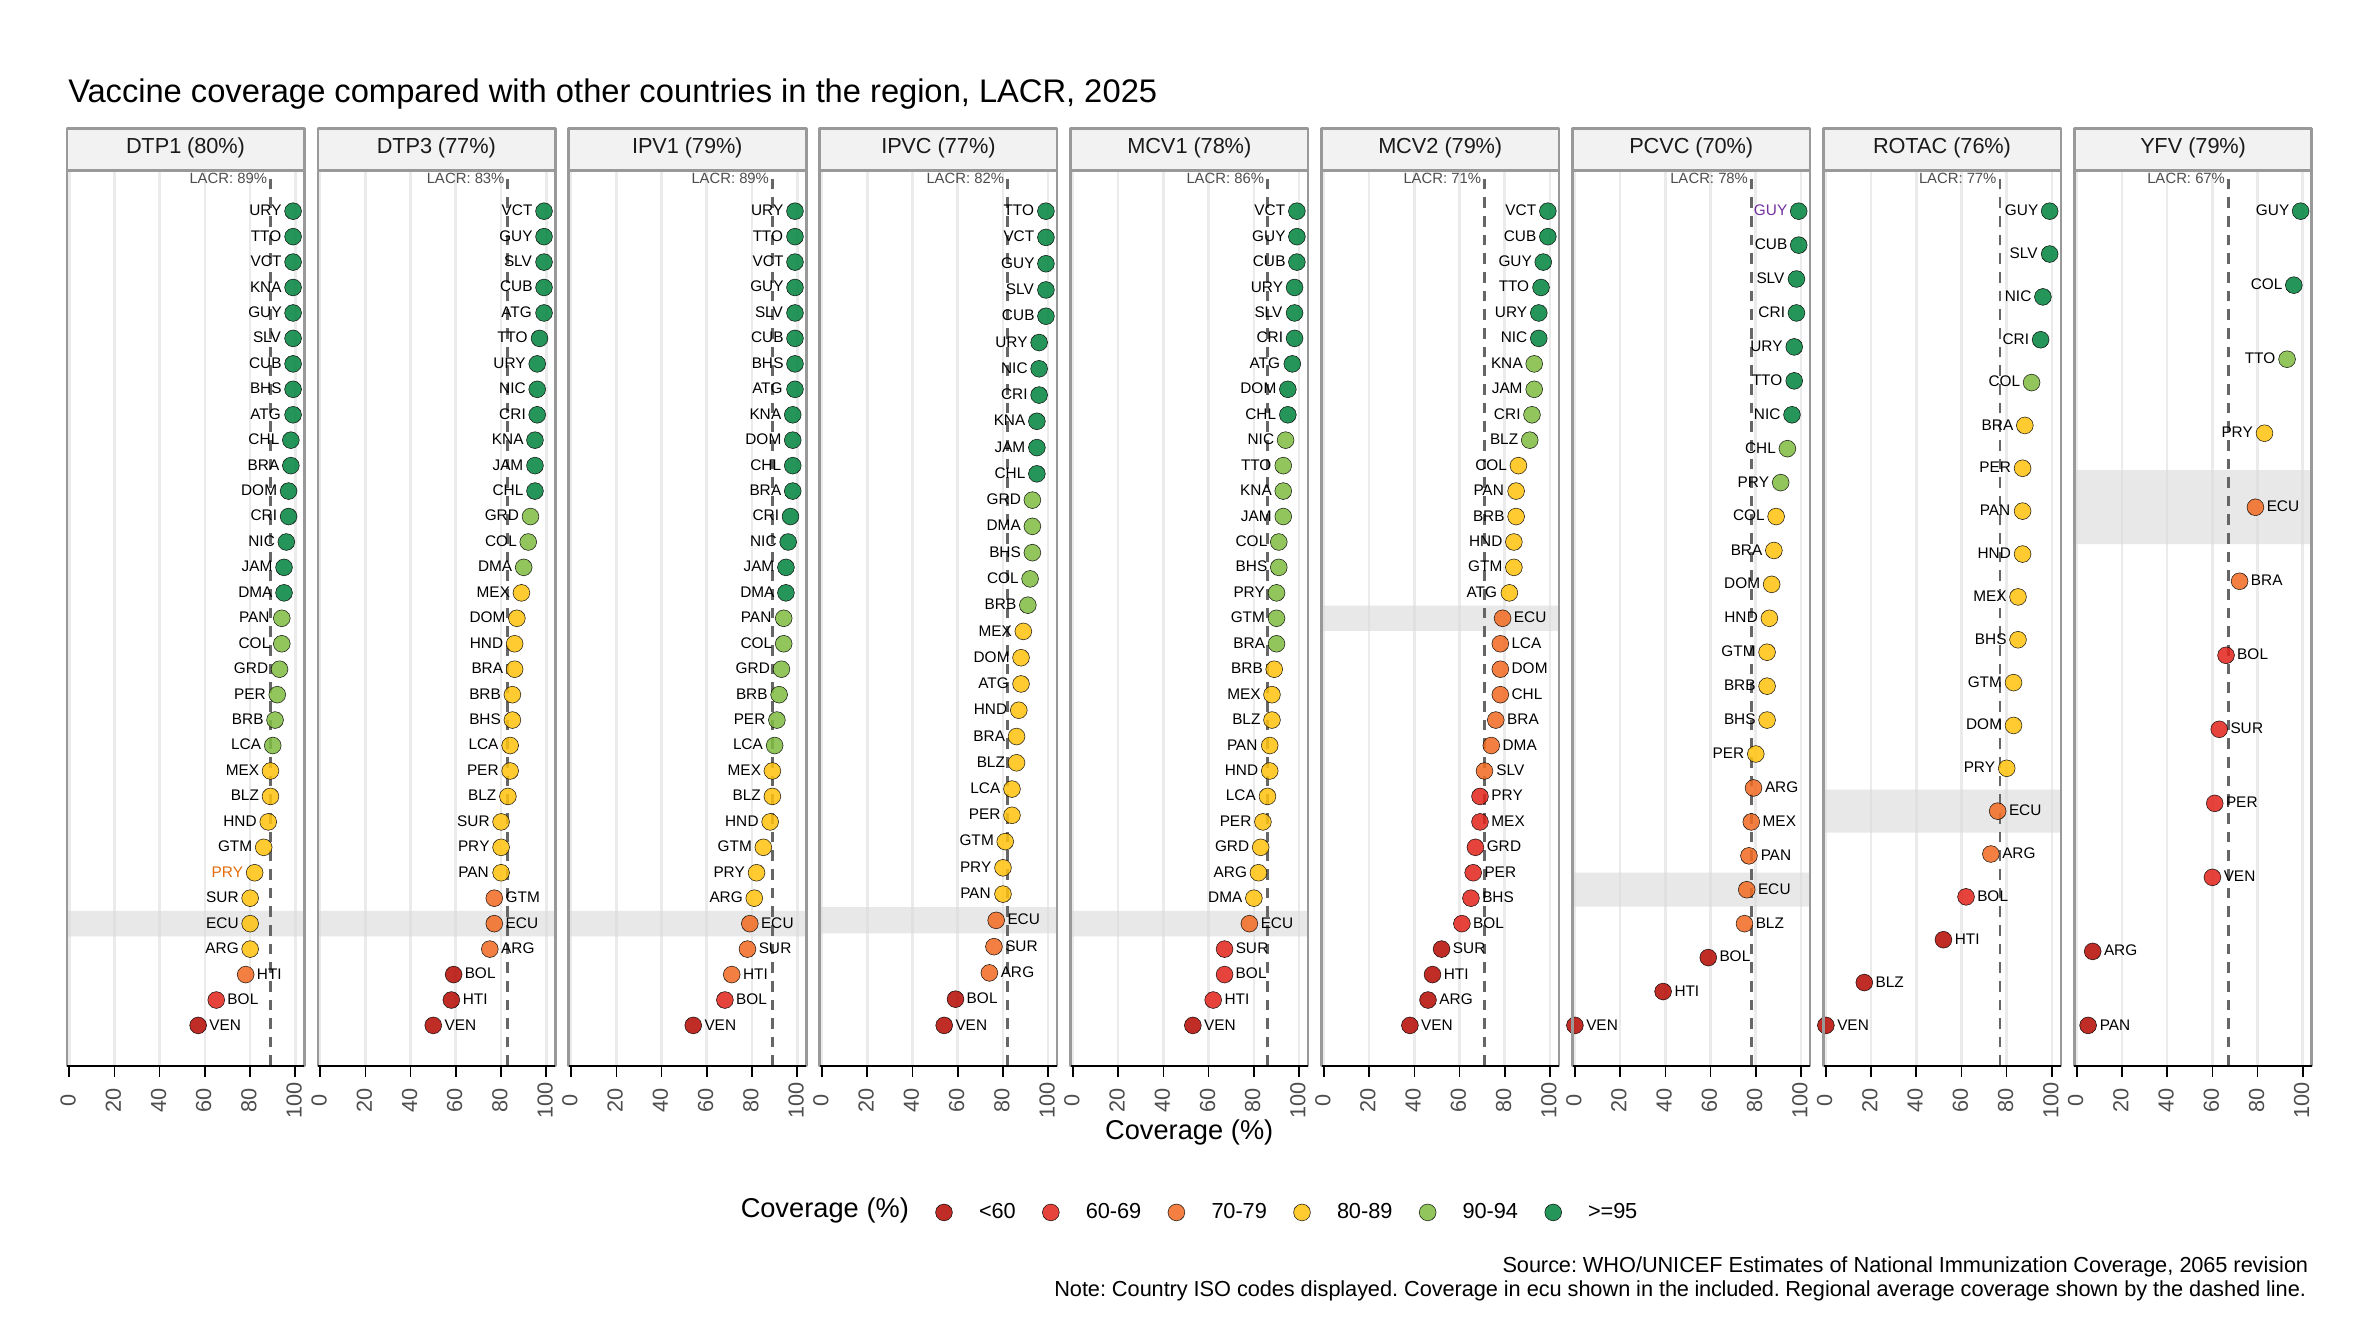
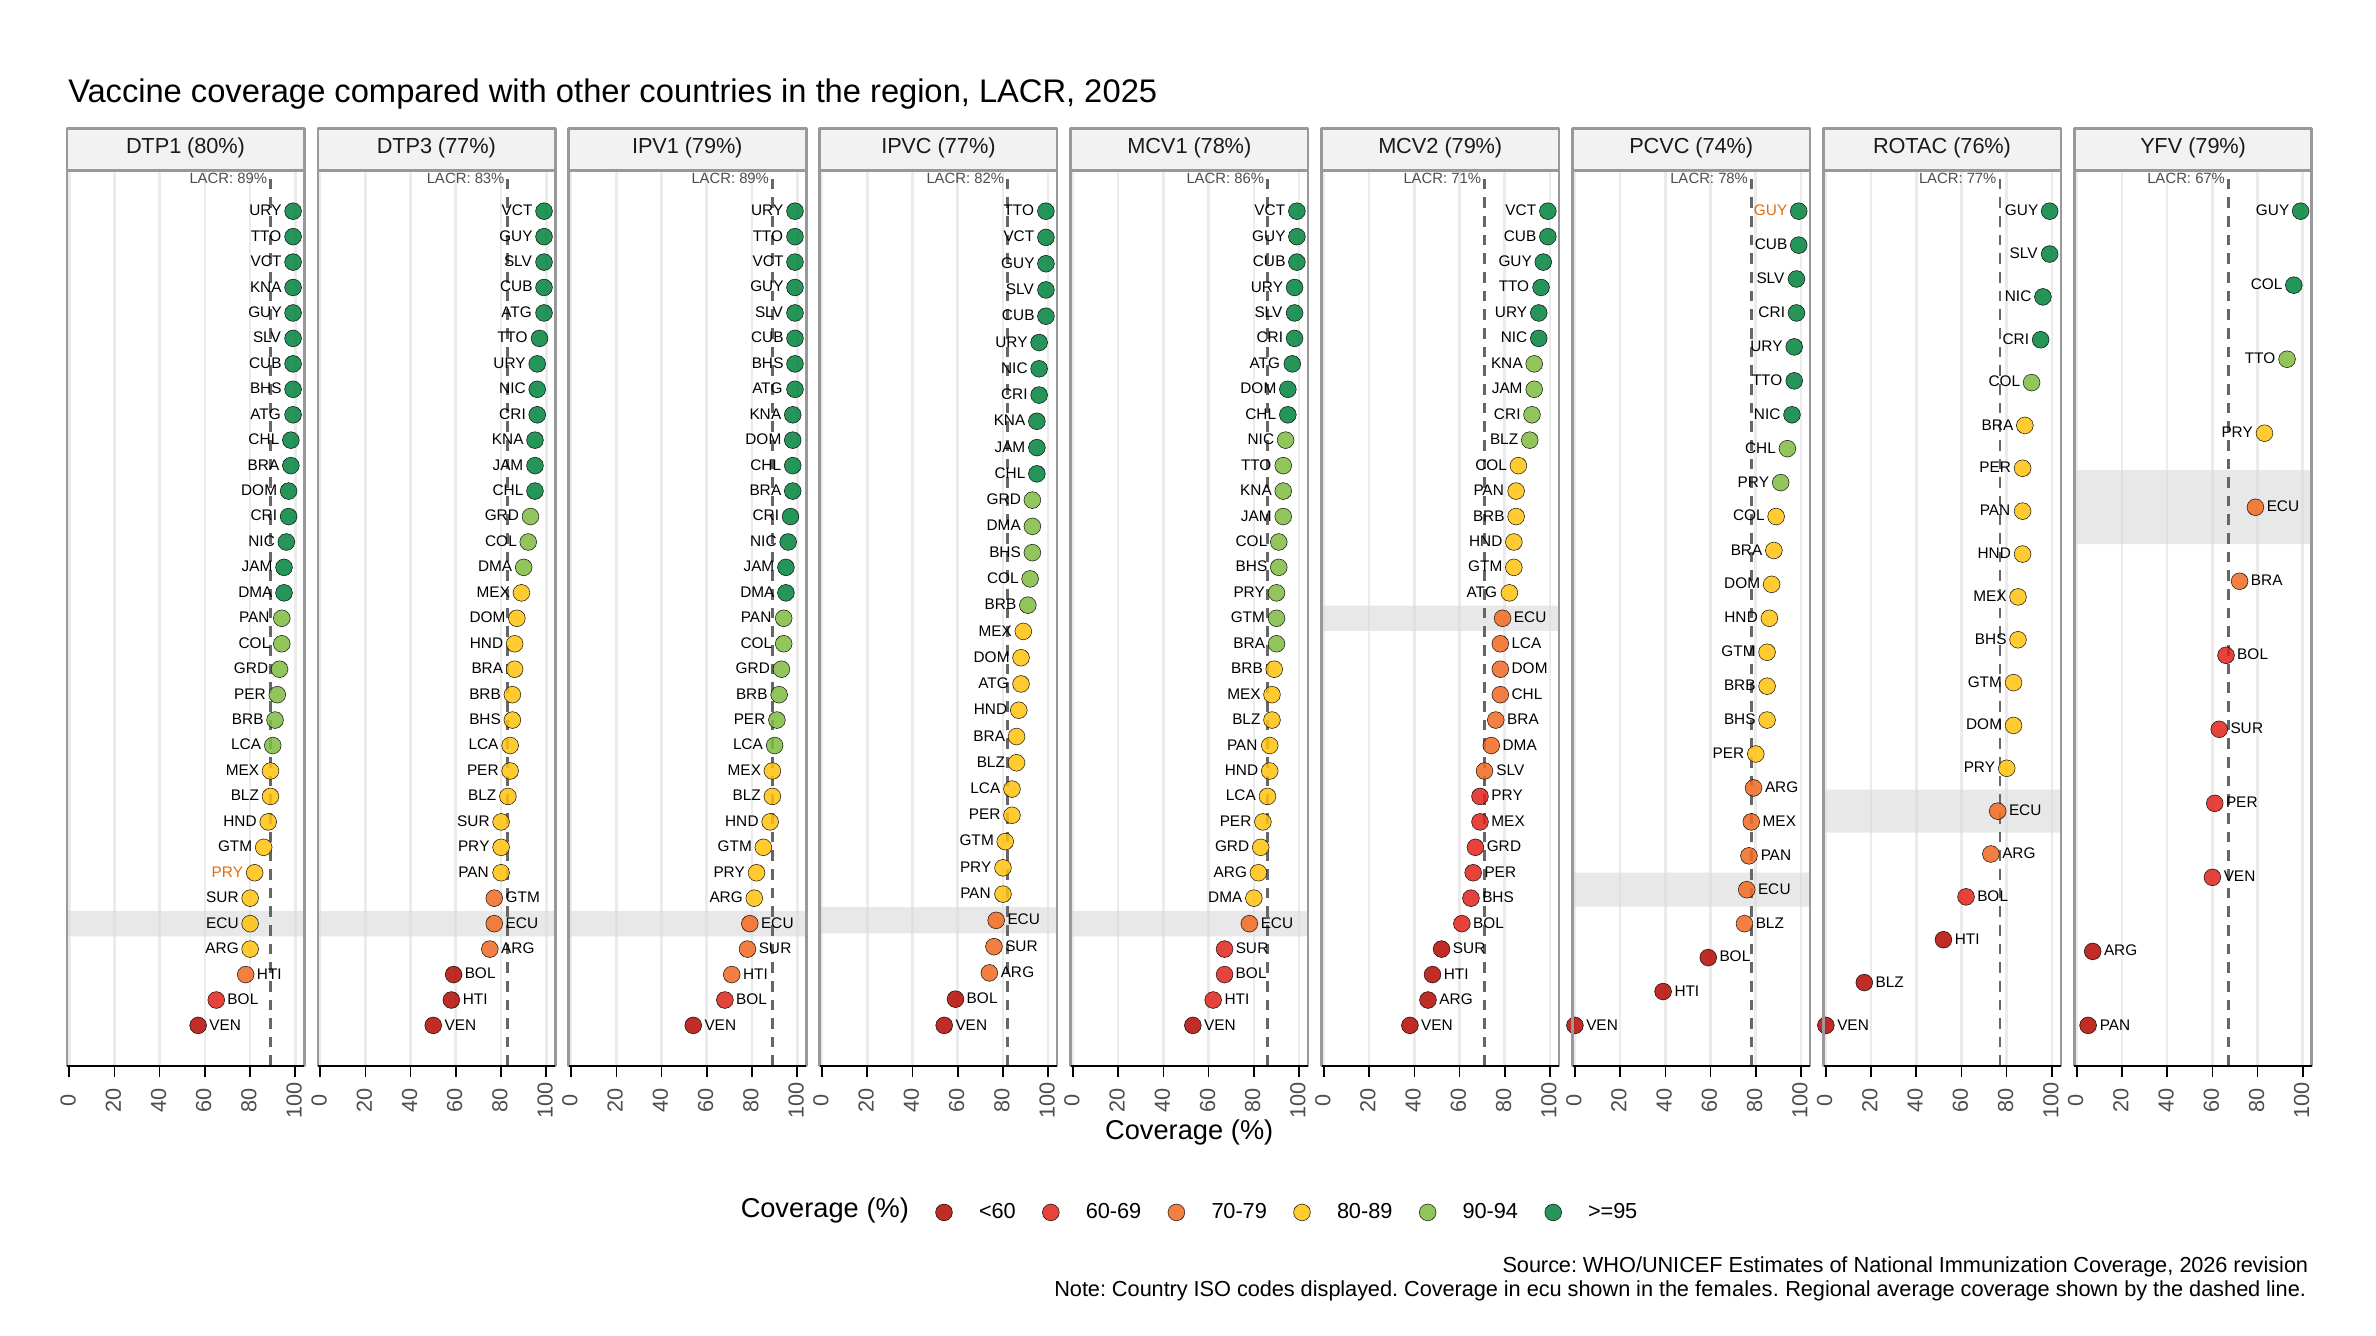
70%: 70% -> 74% (1724, 146)
GUY colour: purple -> orange (1771, 211)
2065: 2065 -> 2026 (2204, 1266)
included: included -> females (1737, 1290)
